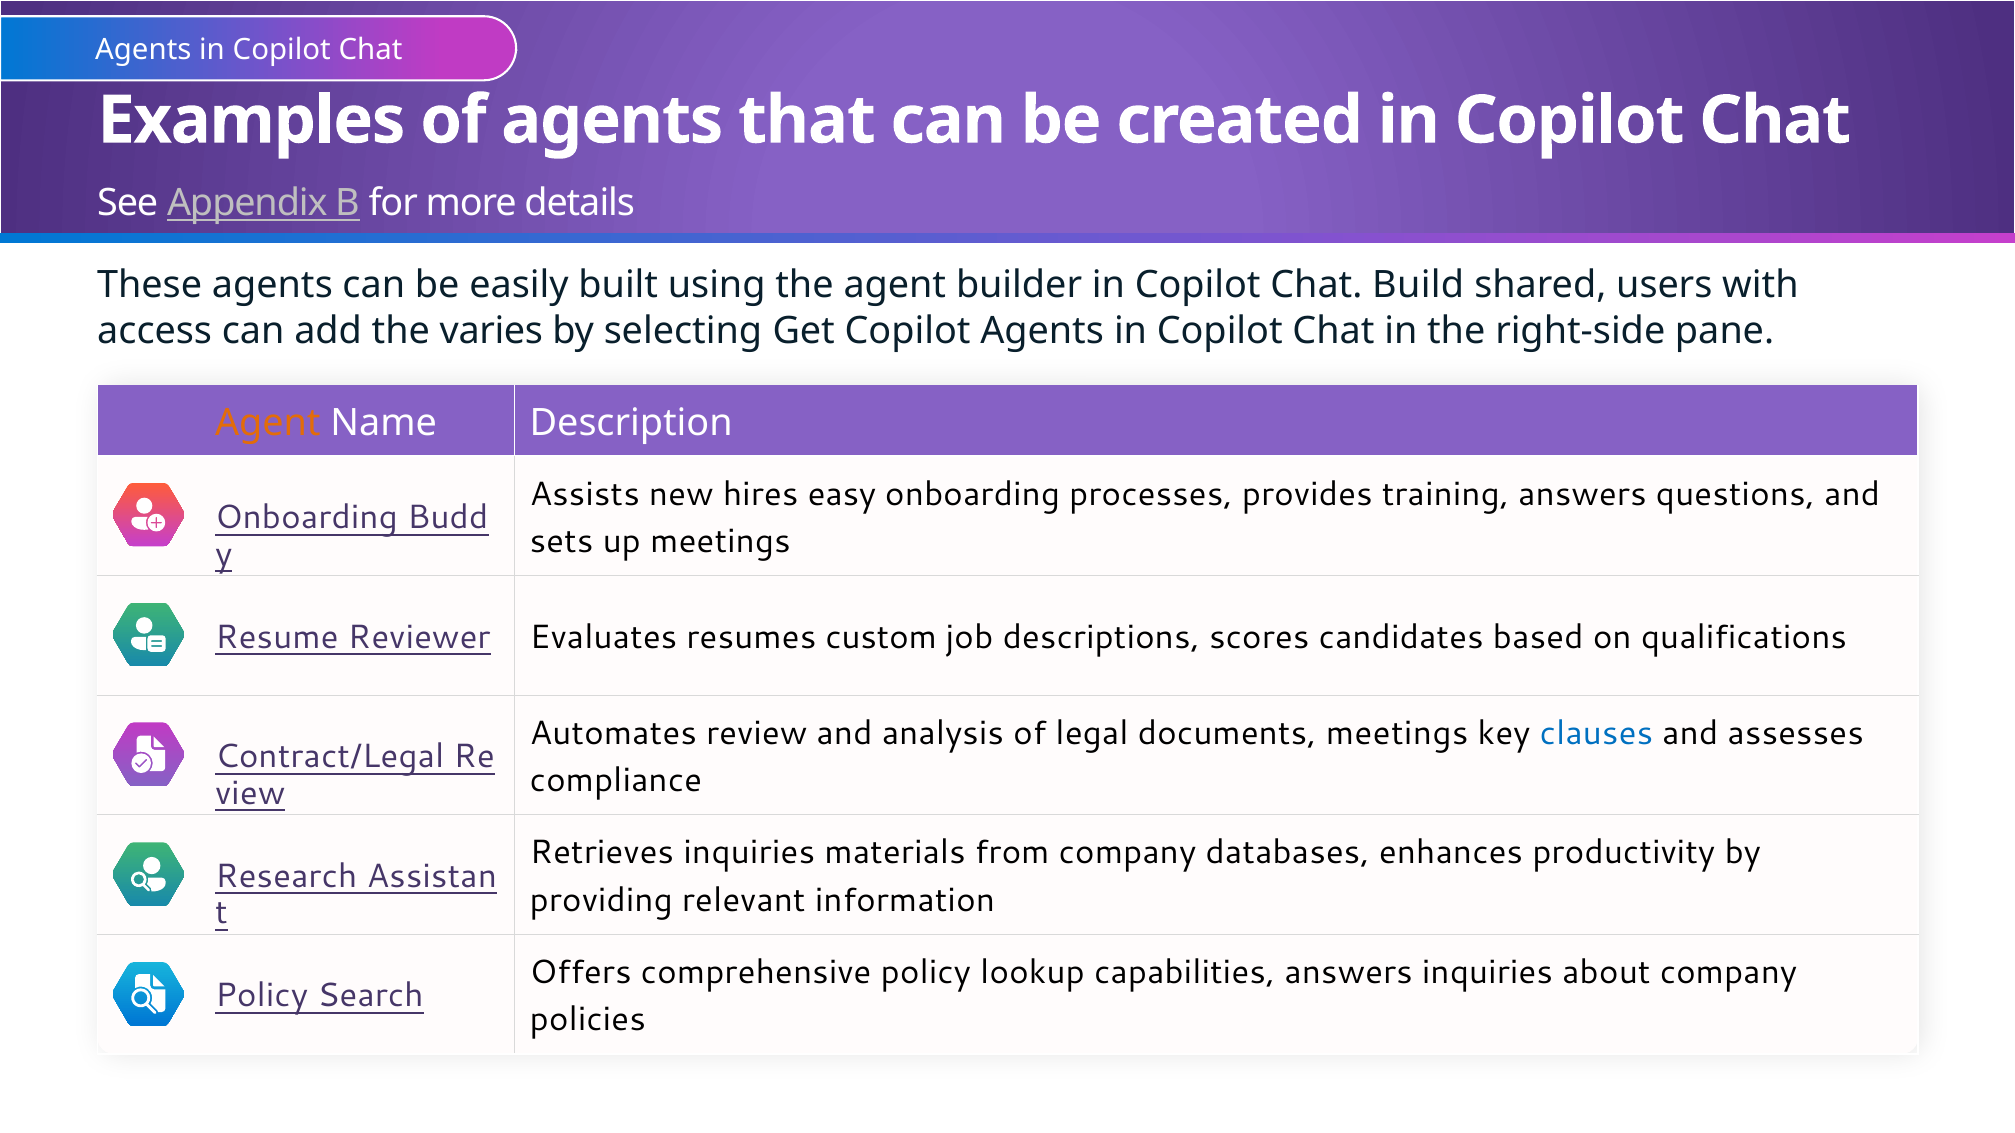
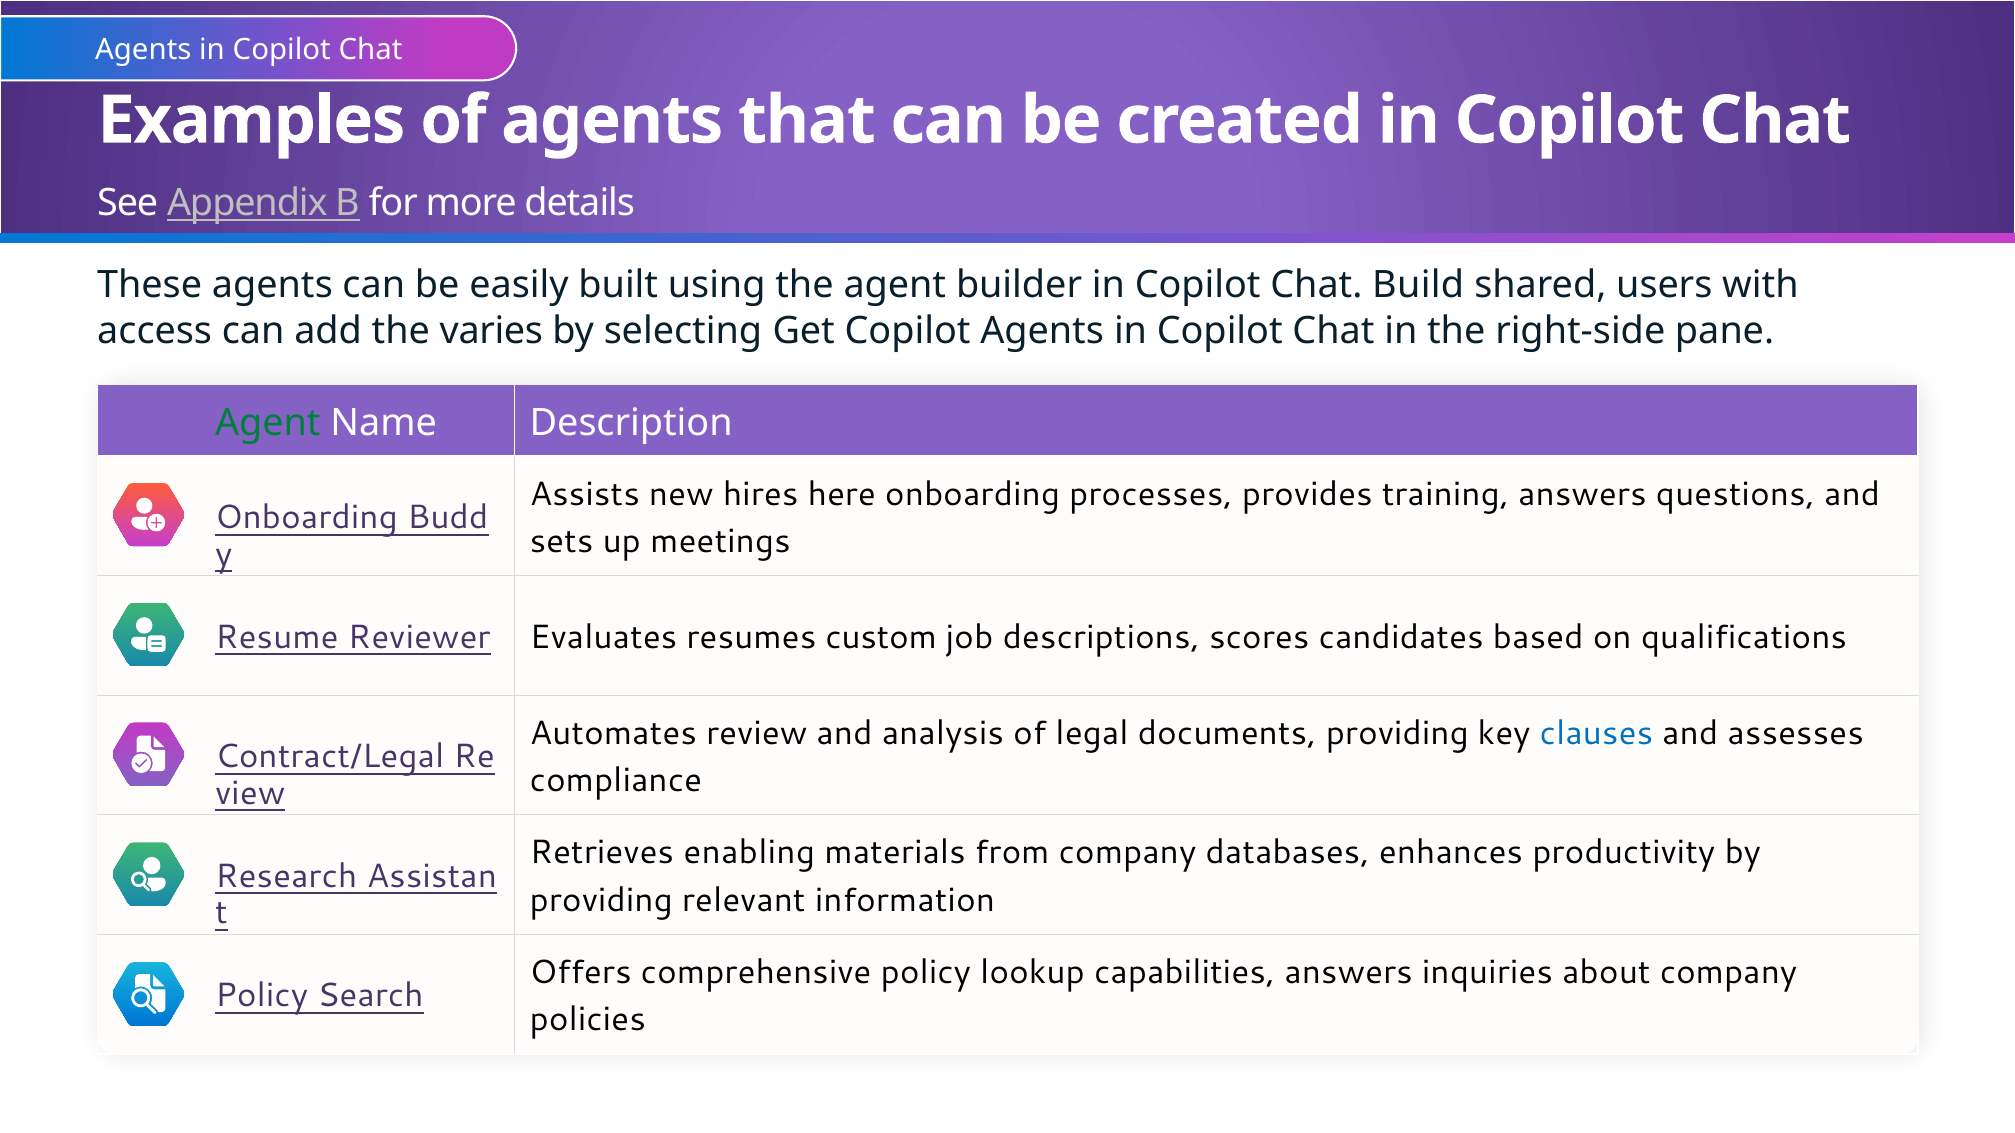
Agent colour: orange -> green (268, 423)
easy: easy -> here (842, 494)
documents meetings: meetings -> providing (1397, 733)
Retrieves inquiries: inquiries -> enabling (749, 853)
